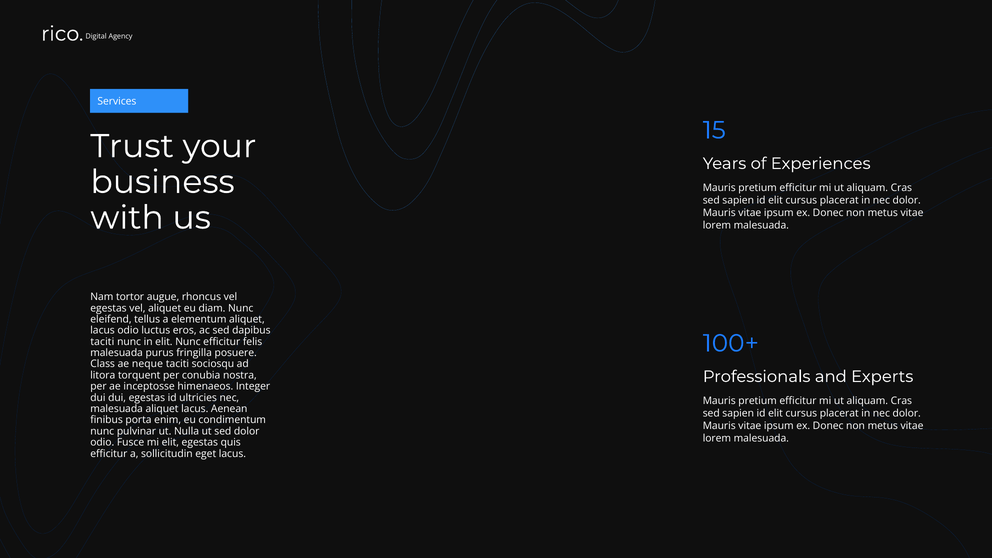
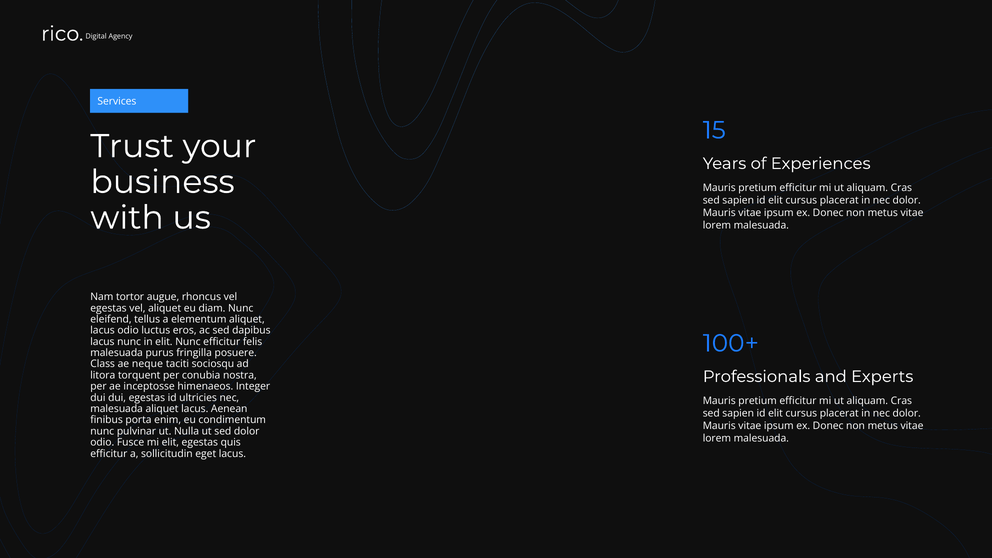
taciti: taciti -> lacus (102, 342)
